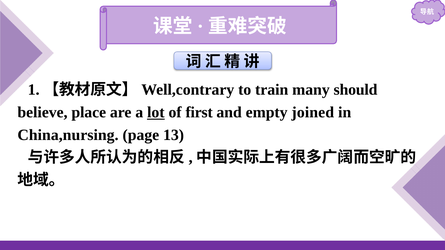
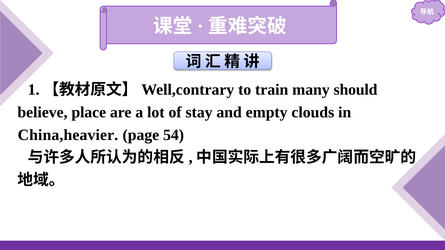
lot underline: present -> none (156, 112)
first: first -> stay (199, 112)
joined: joined -> clouds (313, 112)
China,nursing: China,nursing -> China,heavier (68, 135)
13: 13 -> 54 (174, 135)
